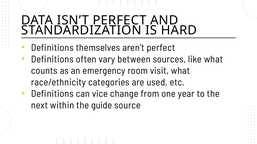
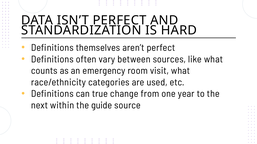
vice: vice -> true (100, 94)
